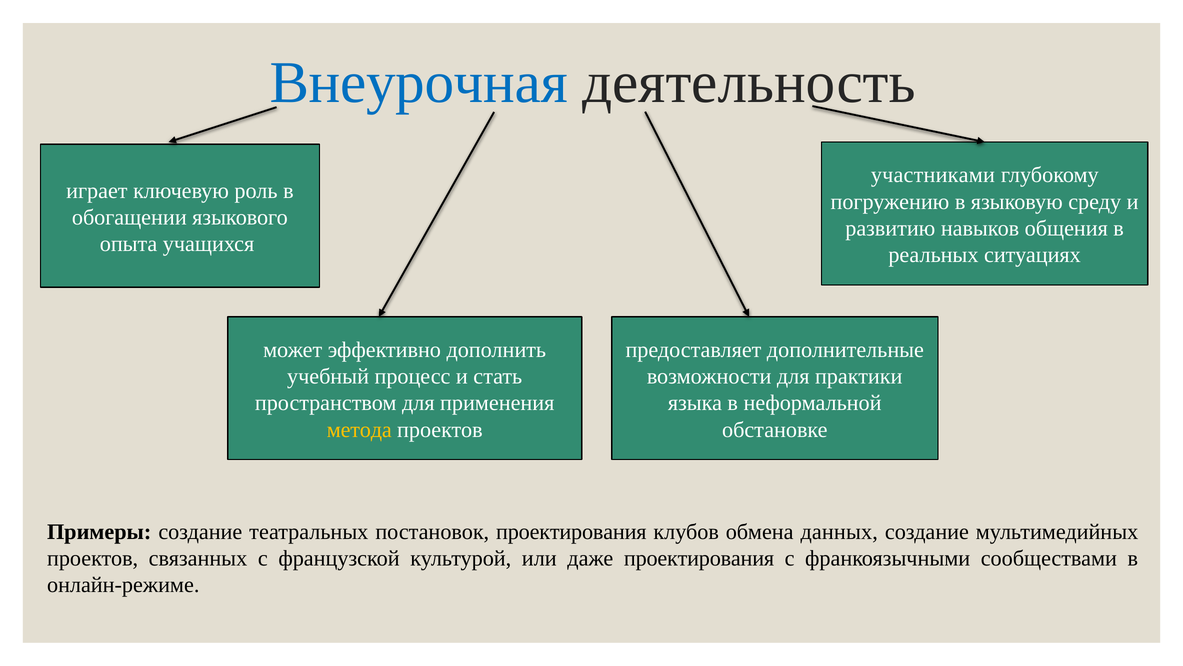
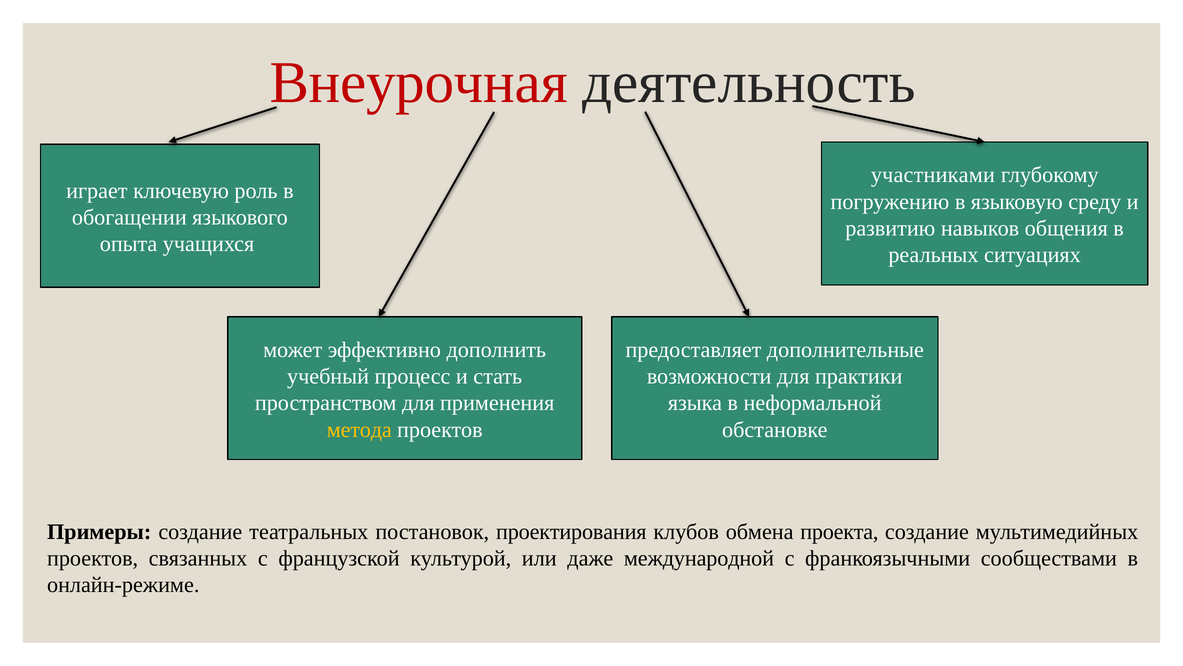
Внеурочная colour: blue -> red (419, 82)
данных: данных -> проекта (839, 531)
даже проектирования: проектирования -> международной (699, 558)
